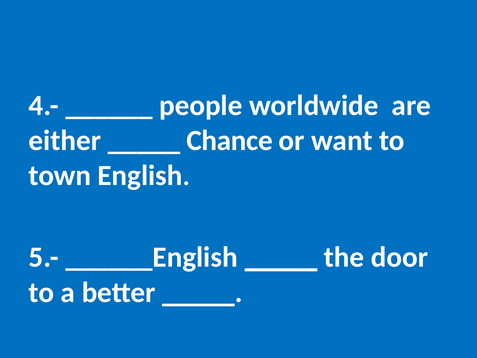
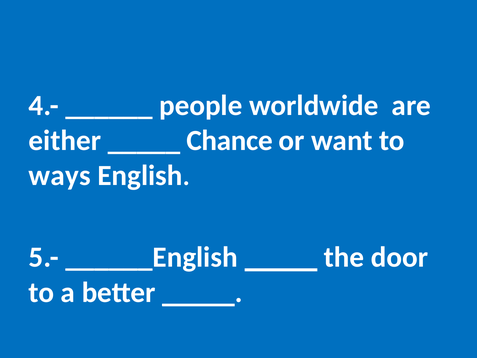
town: town -> ways (60, 175)
